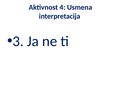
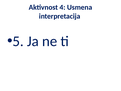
3: 3 -> 5 (18, 41)
